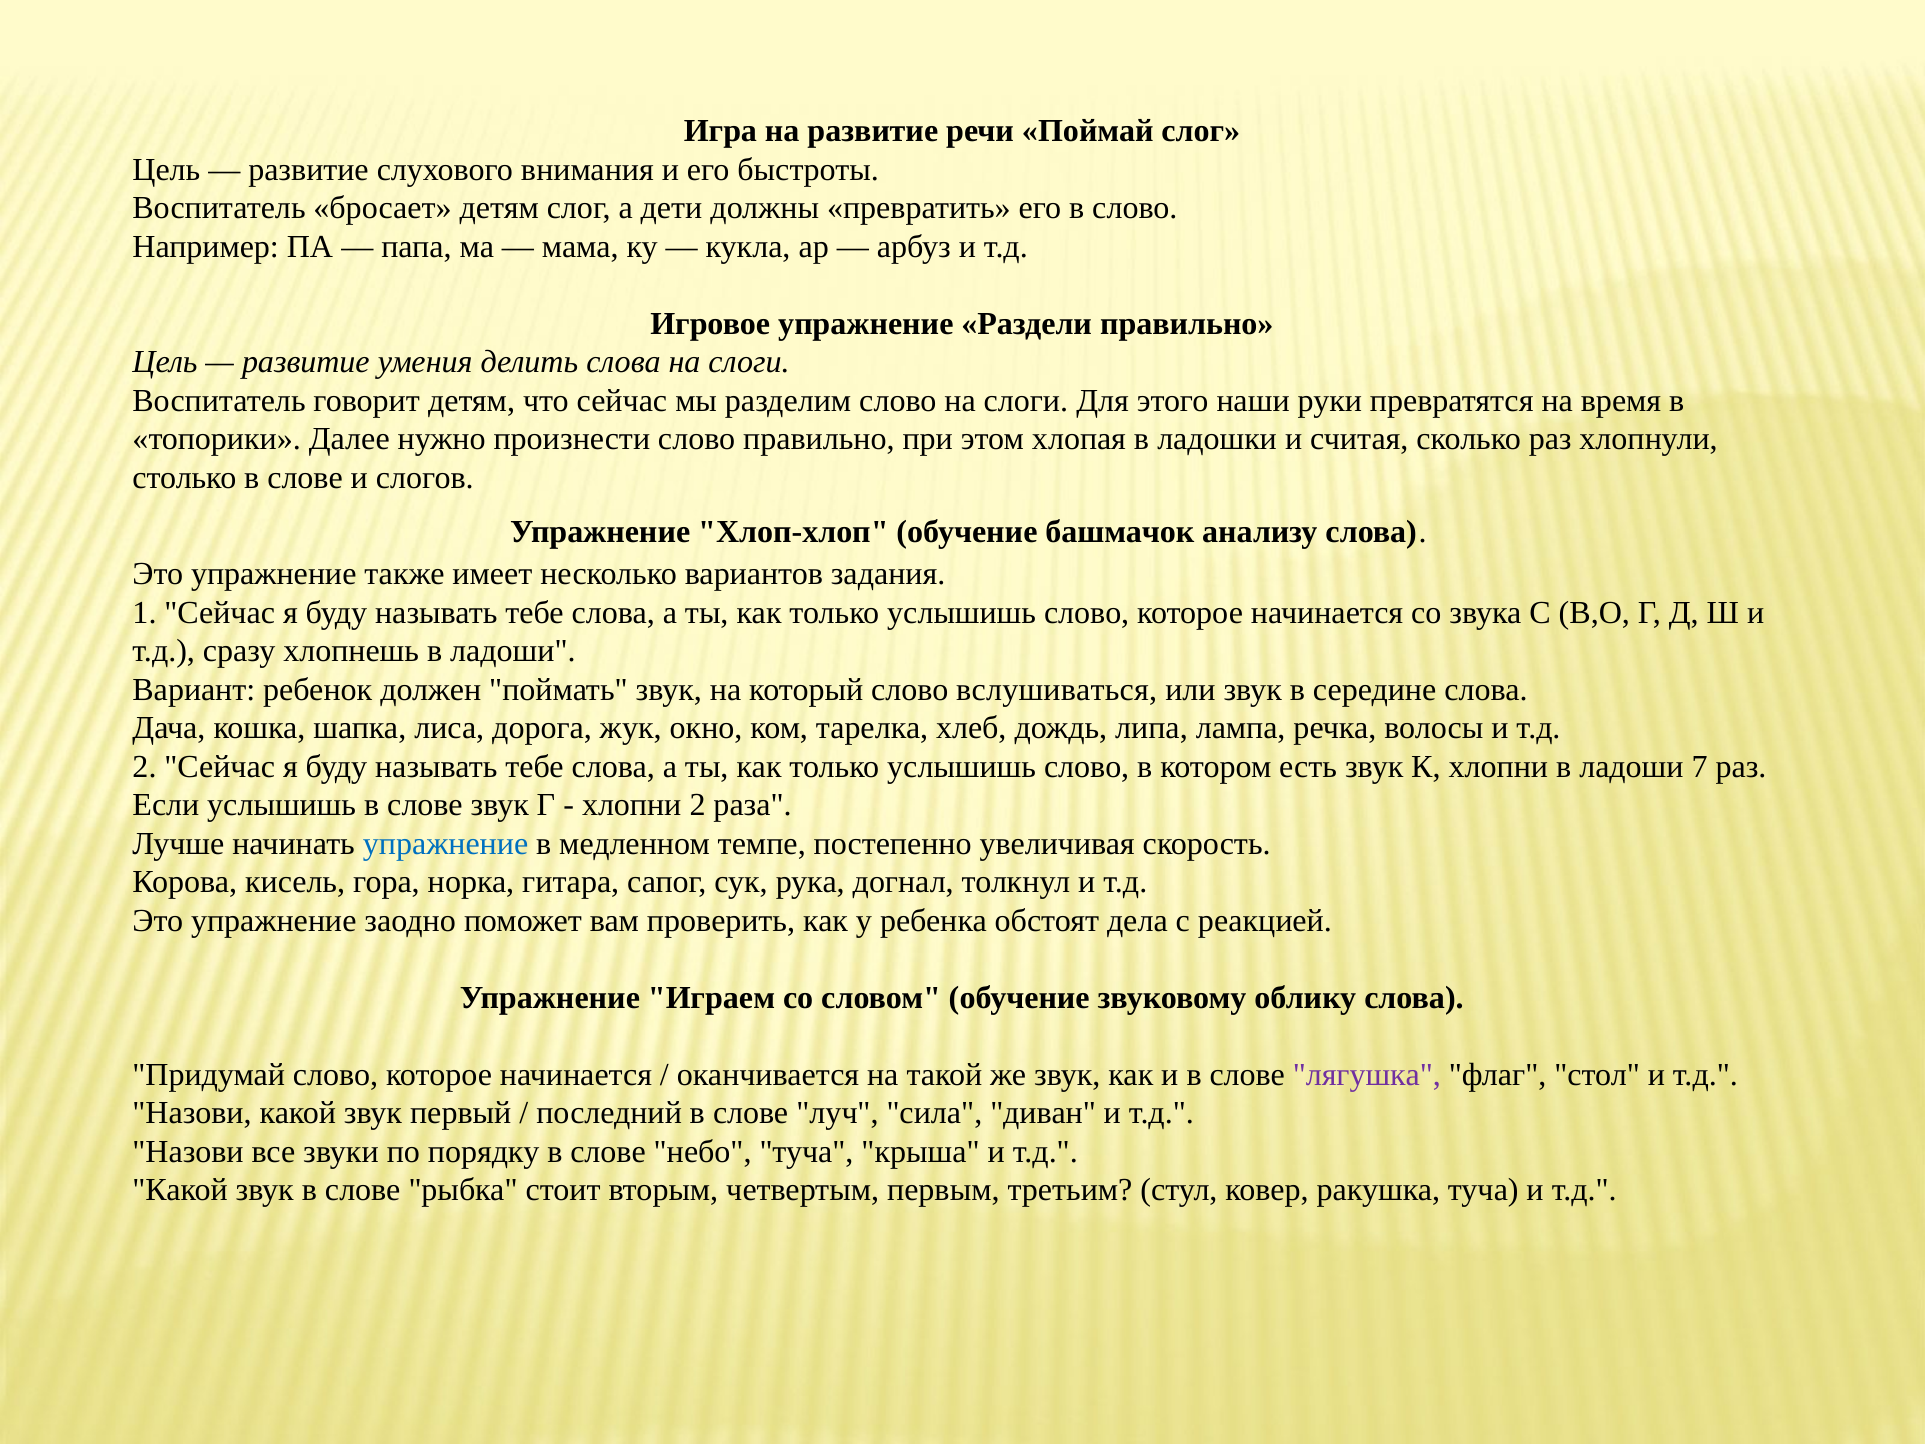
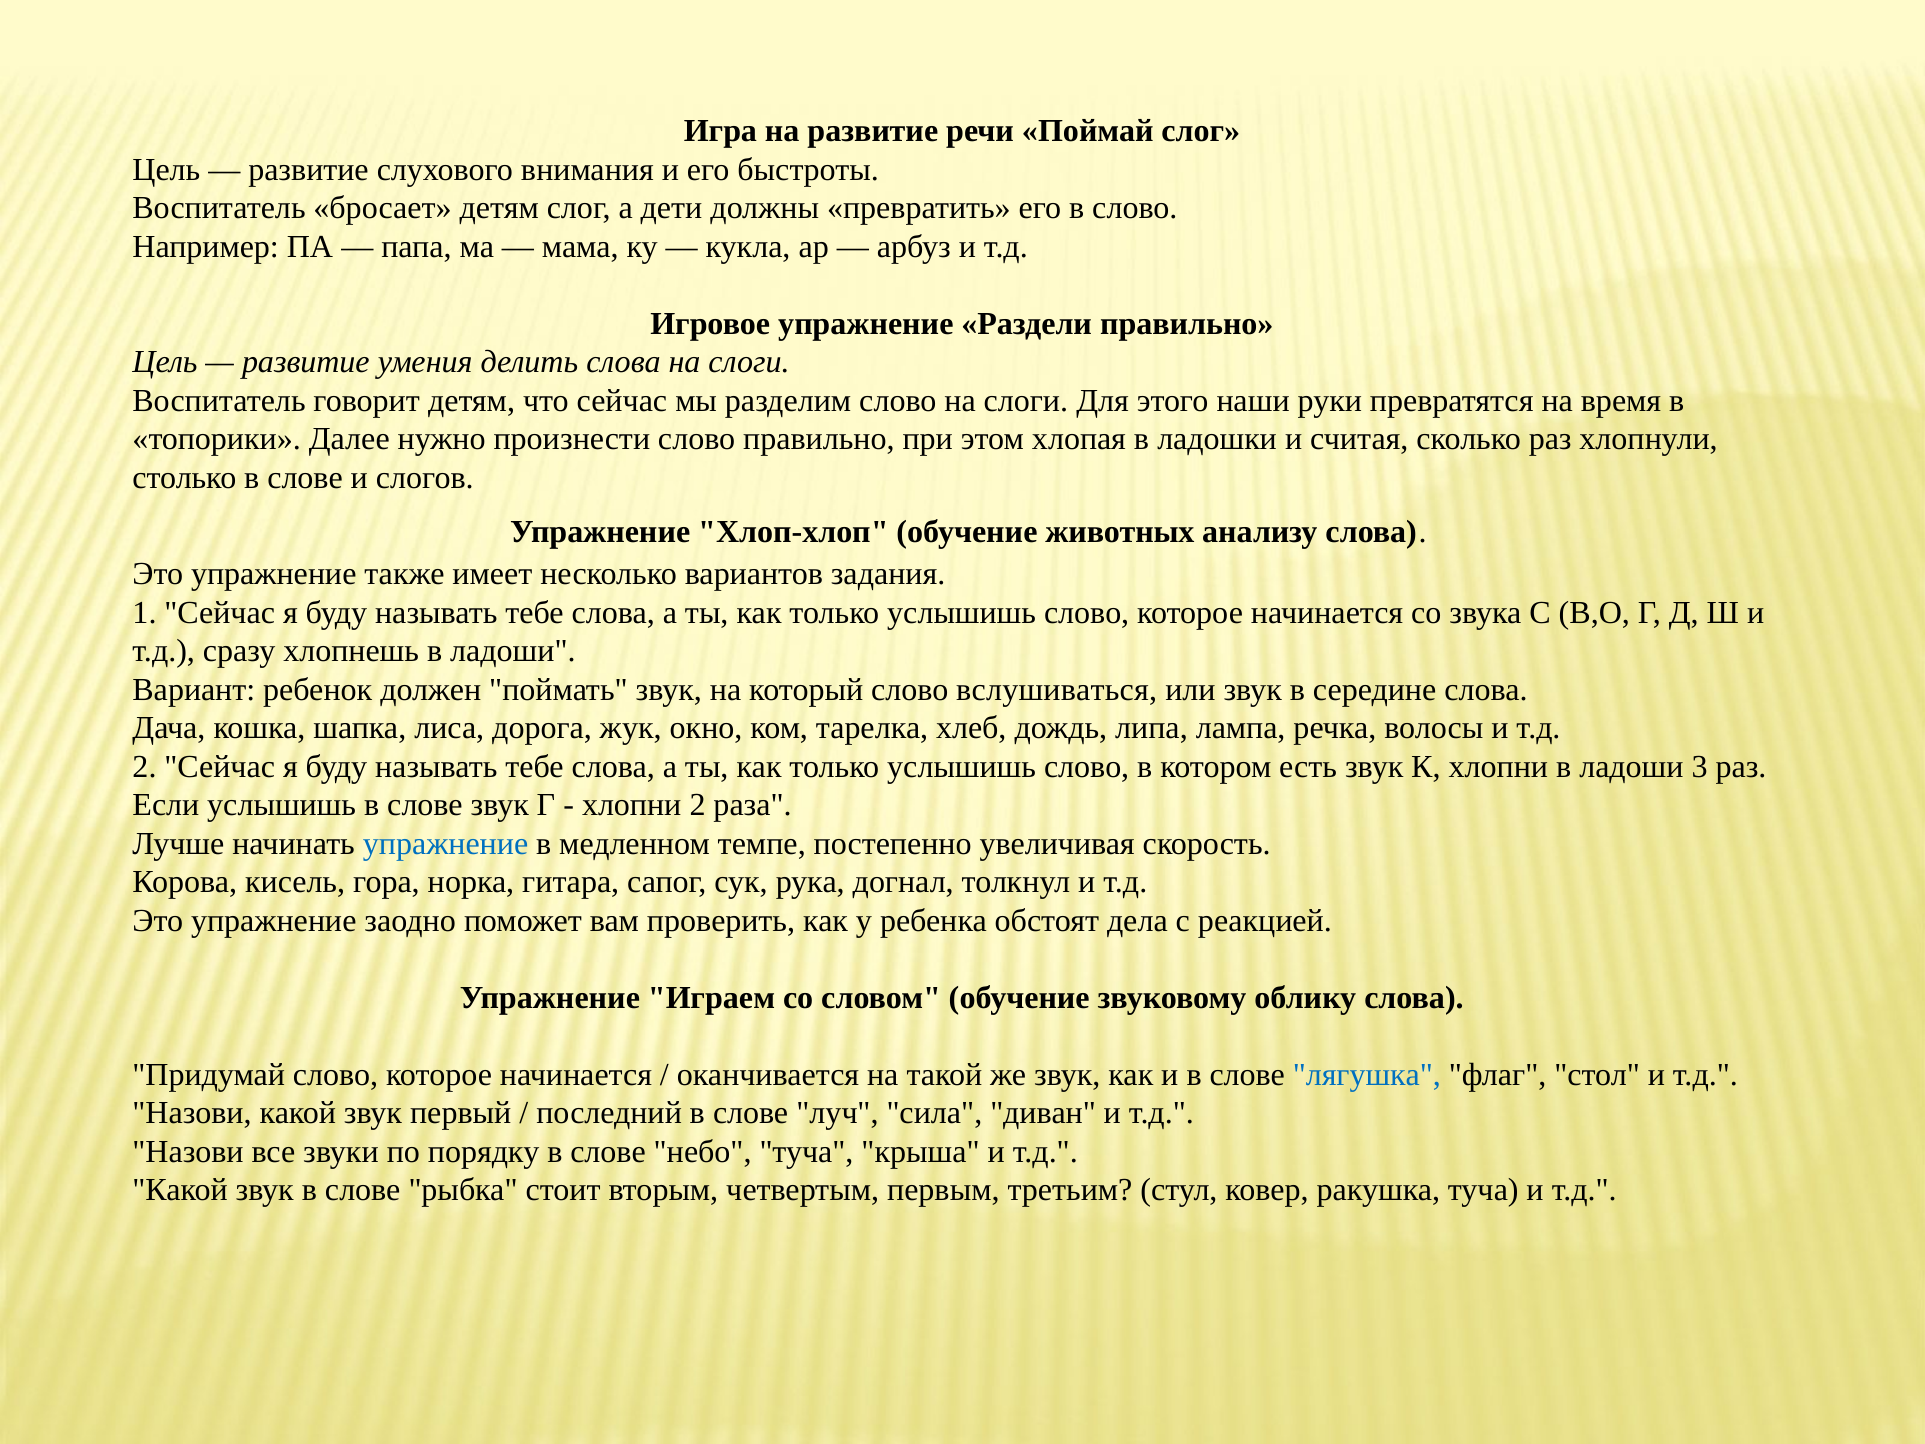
башмачок: башмачок -> животных (1120, 532)
7: 7 -> 3 (1700, 766)
лягушка colour: purple -> blue (1367, 1074)
